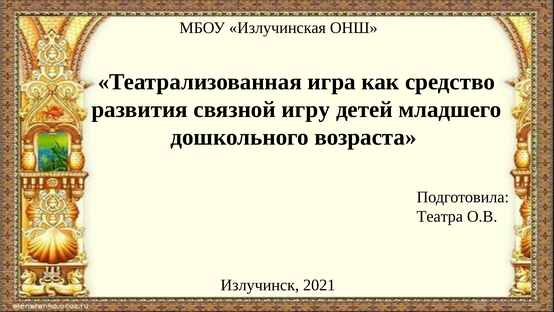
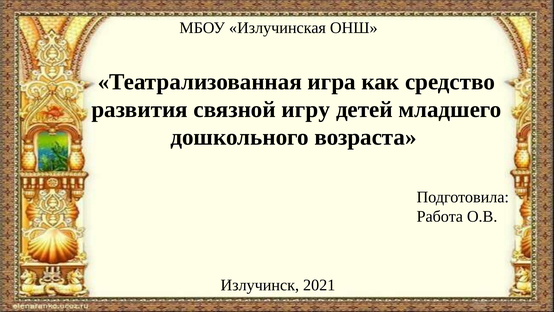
Театра: Театра -> Работа (440, 216)
